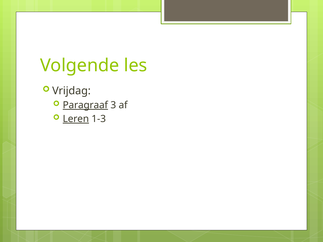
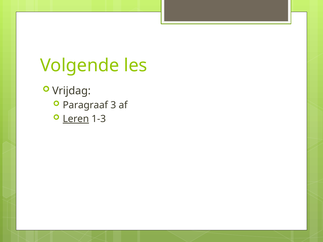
Paragraaf underline: present -> none (85, 105)
